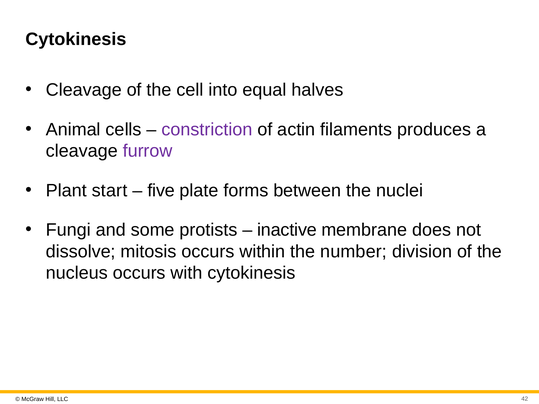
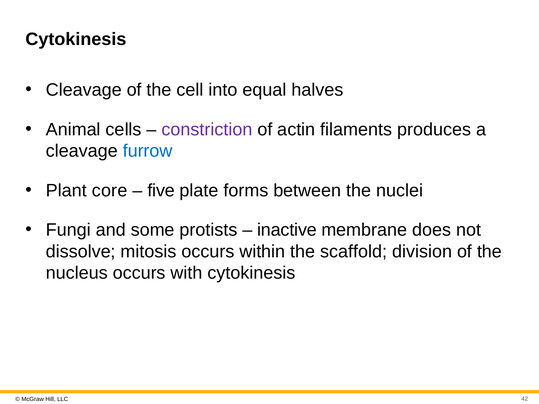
furrow colour: purple -> blue (148, 151)
start: start -> core (110, 191)
number: number -> scaffold (354, 252)
